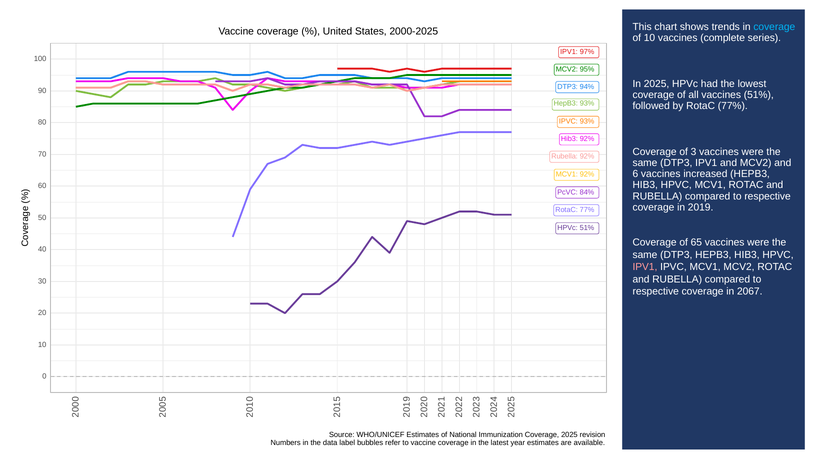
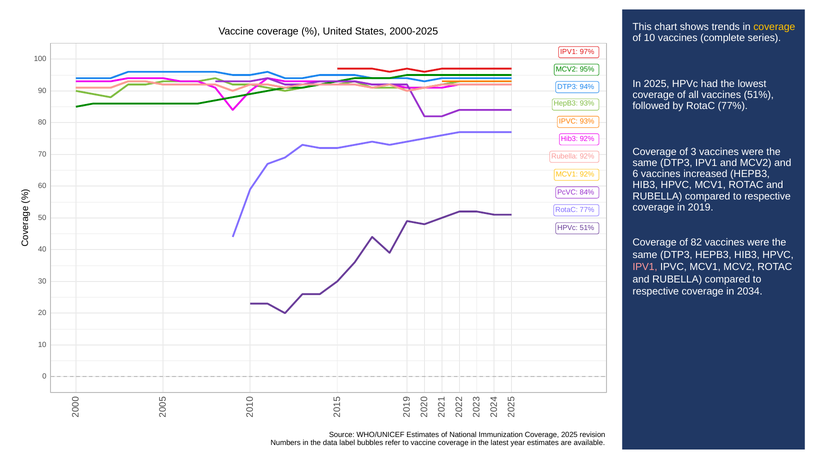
coverage colour: light blue -> yellow (774, 27)
65: 65 -> 82 (696, 242)
2067: 2067 -> 2034 (750, 291)
